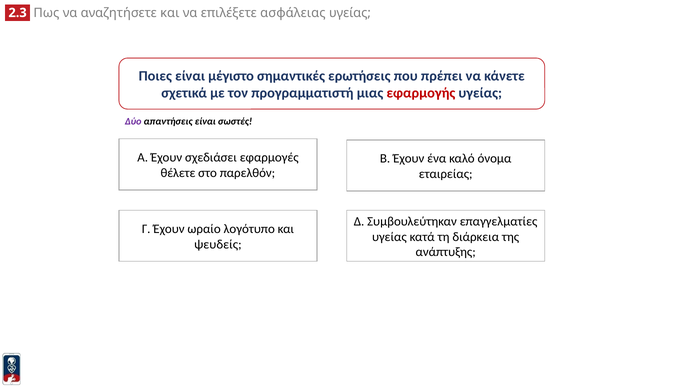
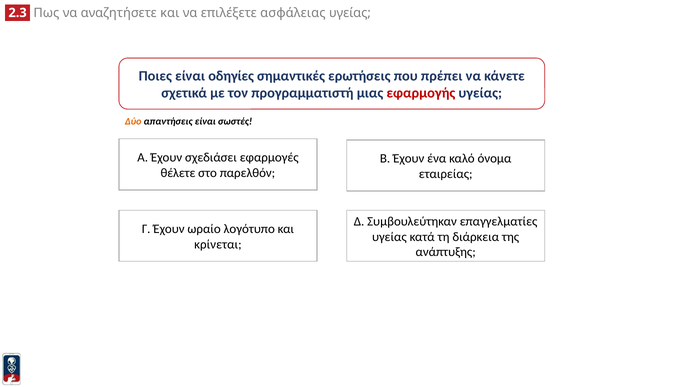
μέγιστο: μέγιστο -> οδηγίες (231, 76)
Δύο colour: purple -> orange (133, 122)
ψευδείς: ψευδείς -> κρίνεται (218, 245)
